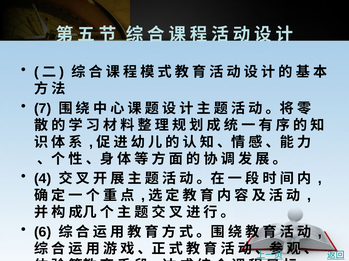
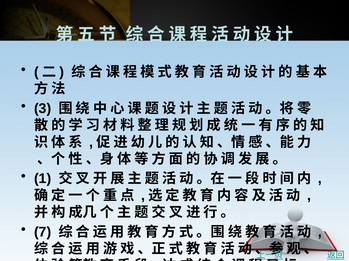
7: 7 -> 3 (43, 109)
4: 4 -> 1 (43, 179)
6: 6 -> 7 (43, 233)
